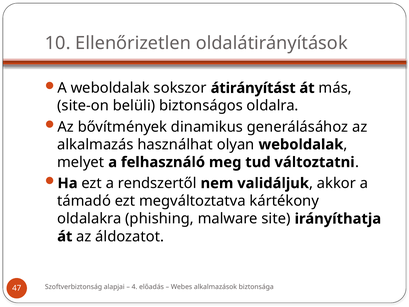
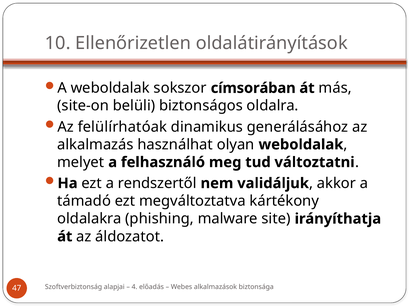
átirányítást: átirányítást -> címsorában (253, 88)
bővítmények: bővítmények -> felülírhatóak (122, 127)
